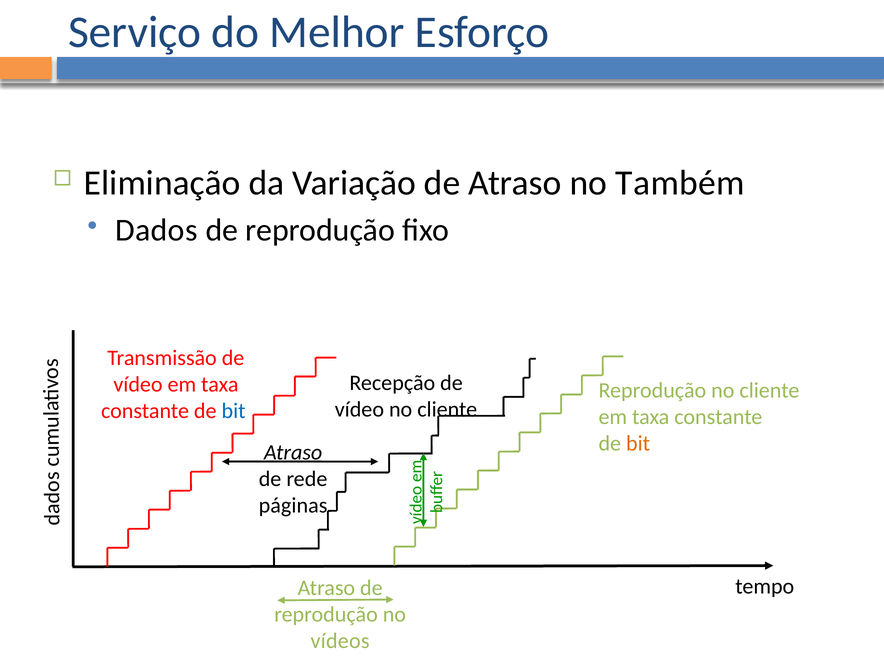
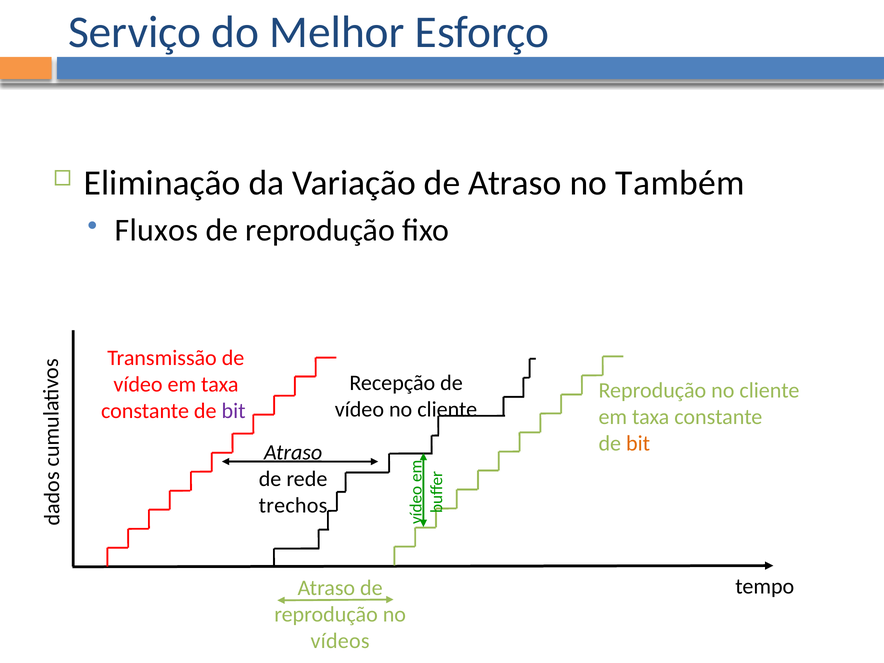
Dados: Dados -> Fluxos (156, 230)
bit colour: blue -> purple (234, 411)
páginas: páginas -> trechos (293, 506)
